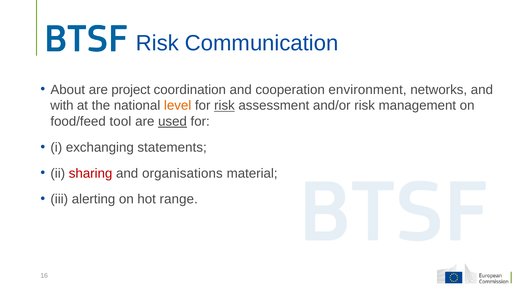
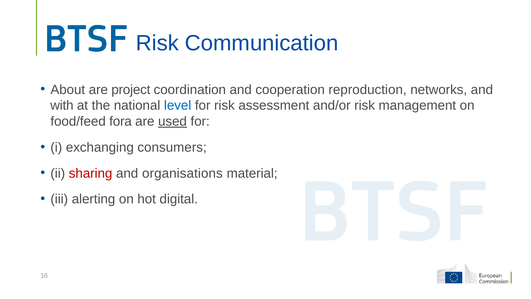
environment: environment -> reproduction (368, 90)
level colour: orange -> blue (178, 105)
risk underline: present -> none (224, 105)
tool: tool -> fora (121, 121)
statements: statements -> consumers (172, 147)
range: range -> digital (179, 199)
